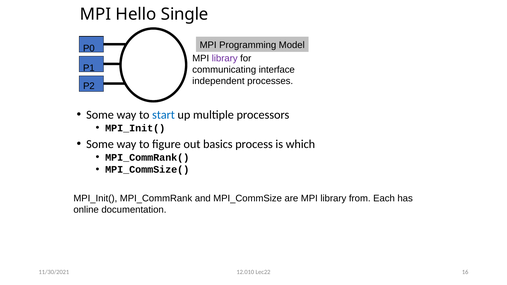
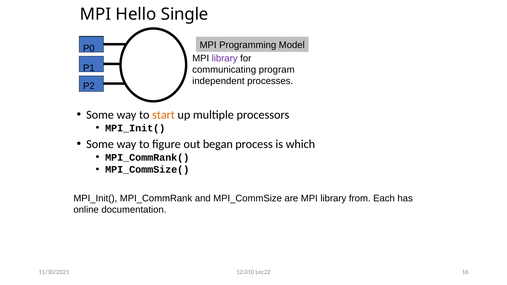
interface: interface -> program (277, 70)
start colour: blue -> orange (163, 115)
basics: basics -> began (218, 144)
